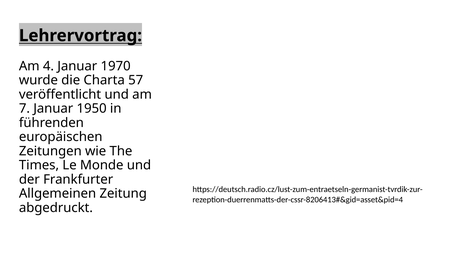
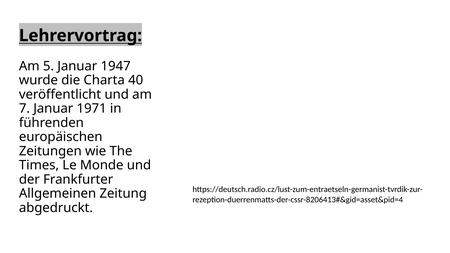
4: 4 -> 5 (48, 66)
1970: 1970 -> 1947 (116, 66)
57: 57 -> 40 (136, 80)
1950: 1950 -> 1971 (92, 109)
